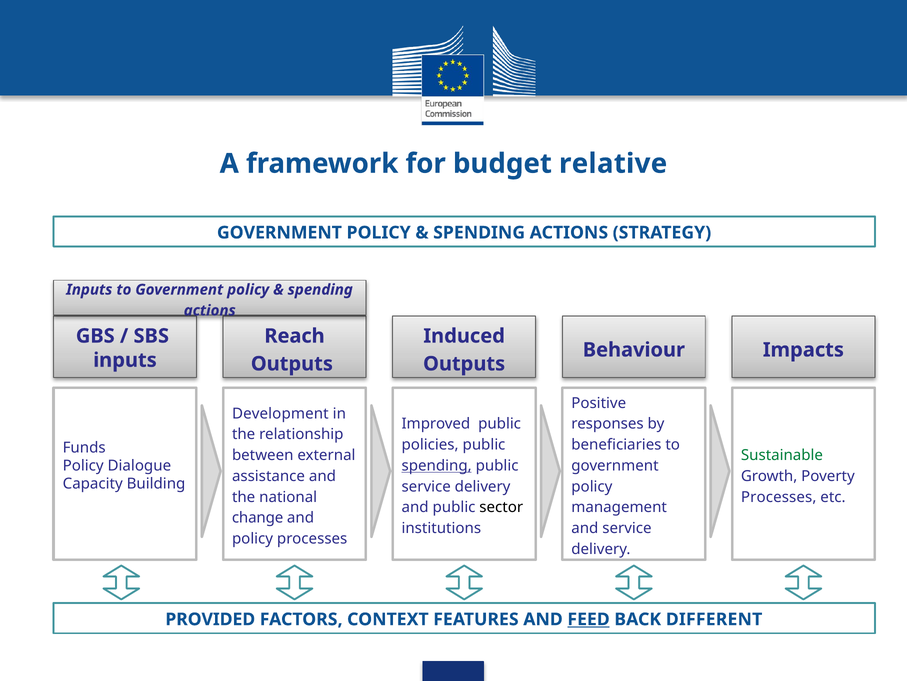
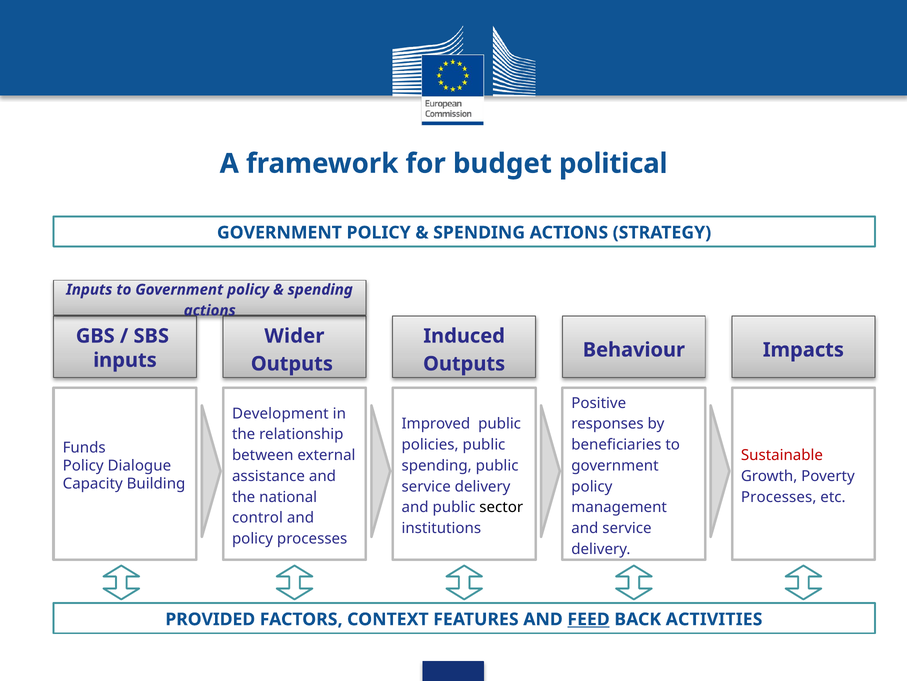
relative: relative -> political (613, 163)
Reach: Reach -> Wider (294, 336)
Sustainable colour: green -> red (782, 455)
spending underline: present -> none (437, 465)
change: change -> control (257, 517)
DIFFERENT: DIFFERENT -> ACTIVITIES (714, 619)
